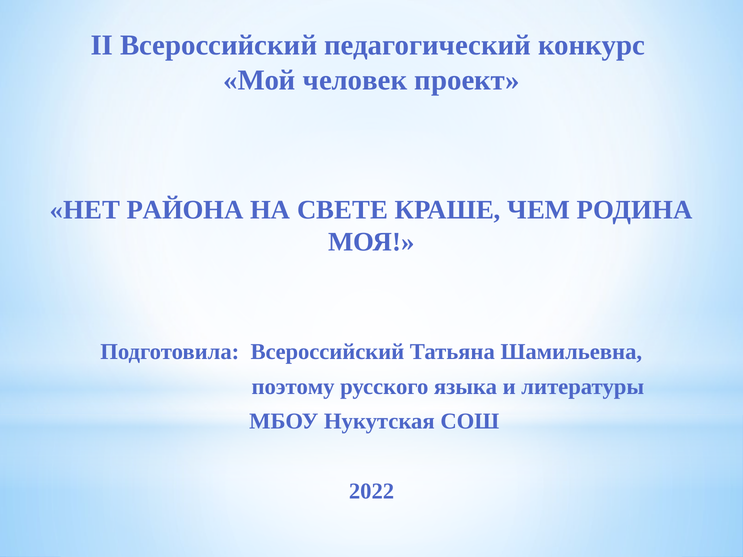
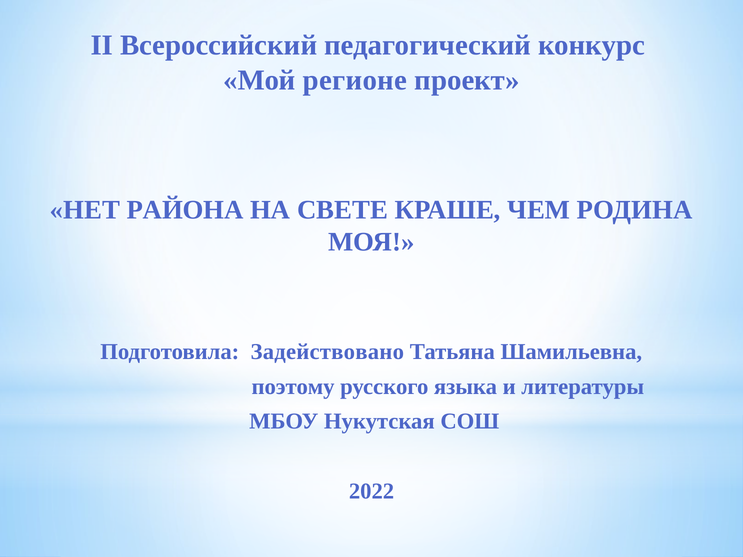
человек: человек -> регионе (355, 80)
Подготовила Всероссийский: Всероссийский -> Задействовано (327, 352)
